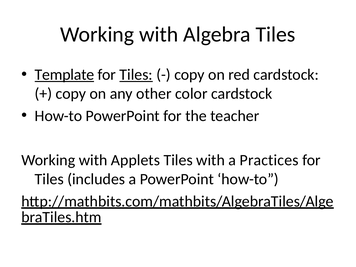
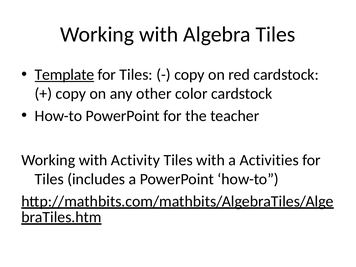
Tiles underline: present -> none (136, 75)
Applets: Applets -> Activity (135, 160)
Practices: Practices -> Activities (269, 160)
